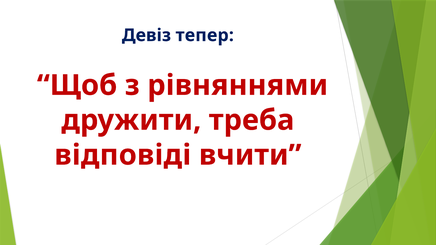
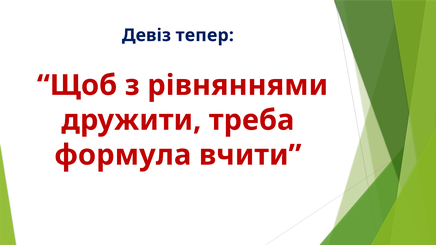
відповіді: відповіді -> формула (123, 155)
